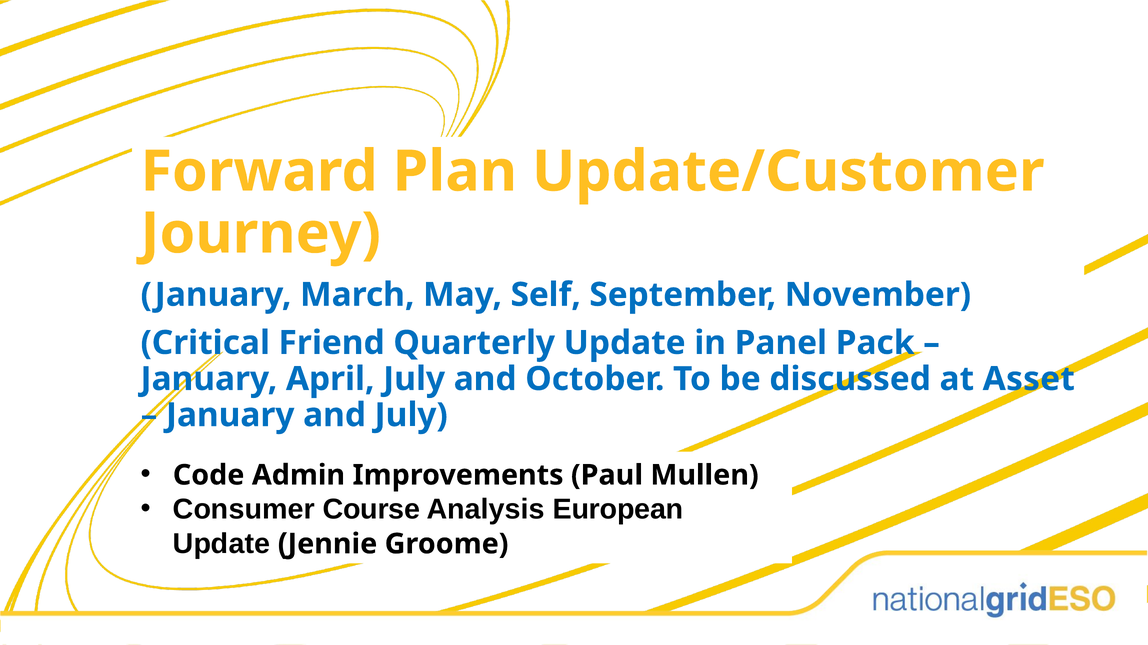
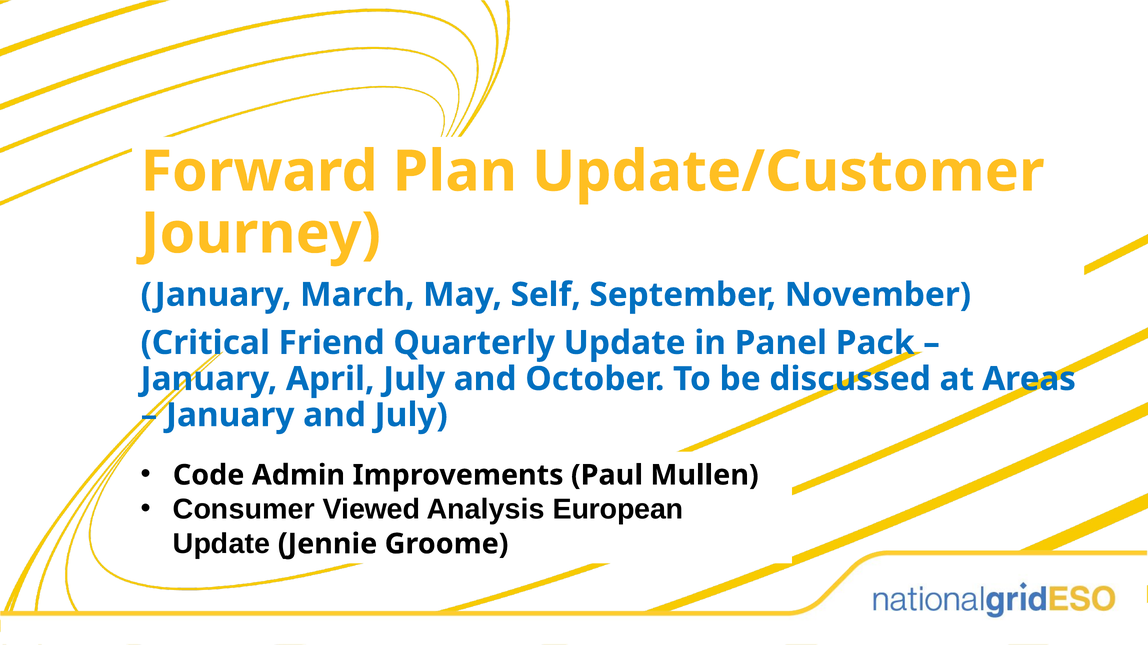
Asset: Asset -> Areas (1029, 379)
Course: Course -> Viewed (371, 510)
